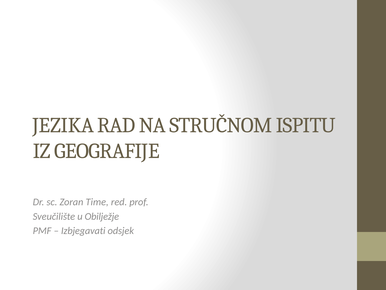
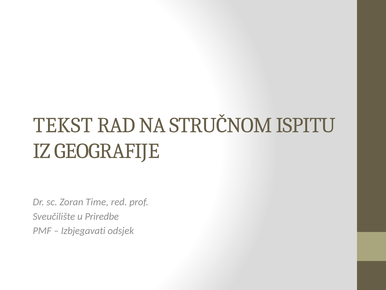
JEZIKA: JEZIKA -> TEKST (63, 125)
Obilježje: Obilježje -> Priredbe (102, 216)
